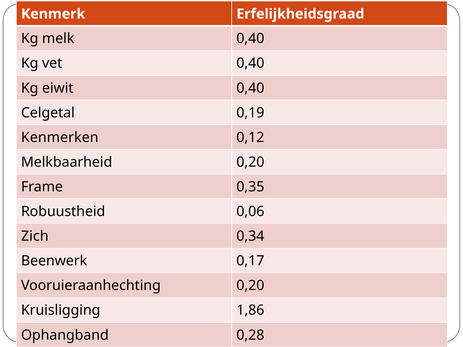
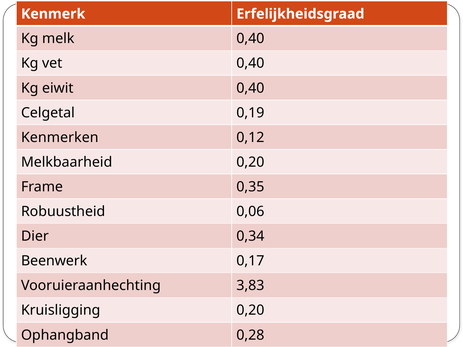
Zich: Zich -> Dier (35, 236)
Vooruieraanhechting 0,20: 0,20 -> 3,83 (250, 286)
Kruisligging 1,86: 1,86 -> 0,20 (250, 311)
